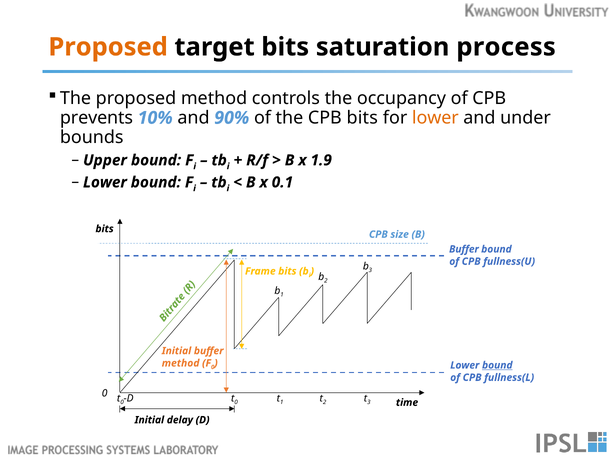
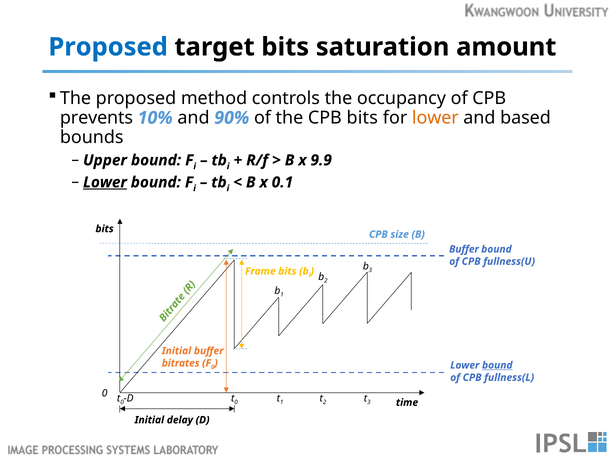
Proposed colour: orange -> blue (108, 47)
process: process -> amount (506, 47)
under: under -> based (525, 118)
1.9: 1.9 -> 9.9 (321, 160)
Lower underline: none -> present (105, 182)
method: method -> bitrates (181, 363)
